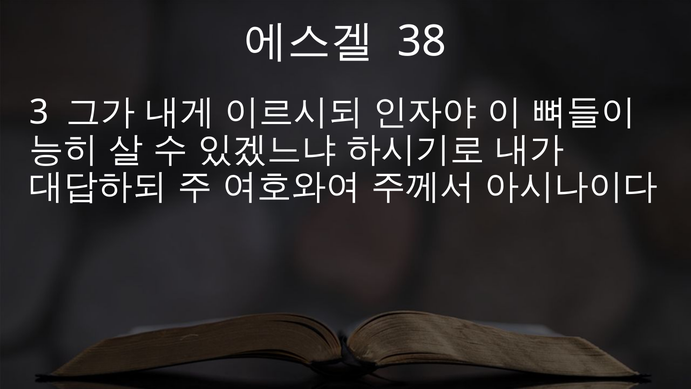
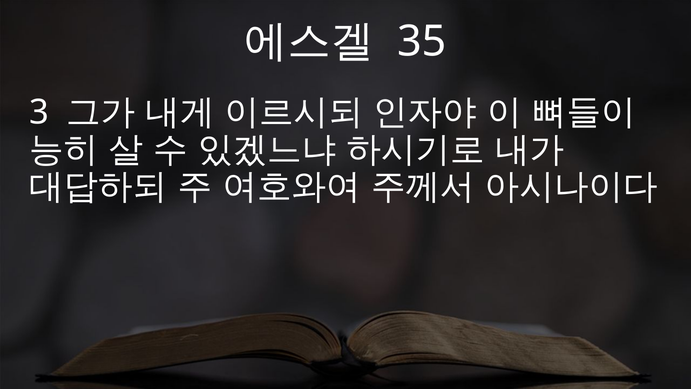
38: 38 -> 35 (422, 42)
